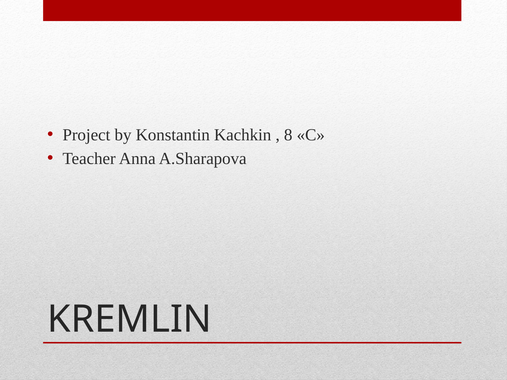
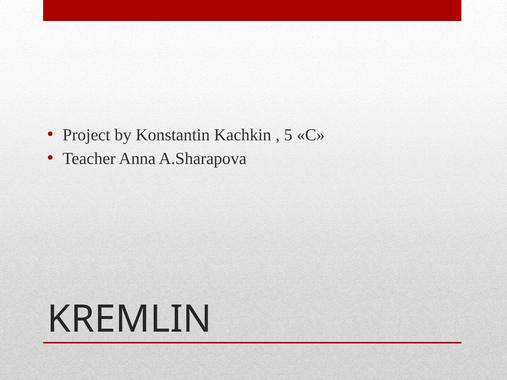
8: 8 -> 5 (288, 135)
